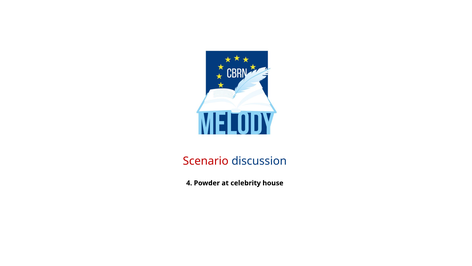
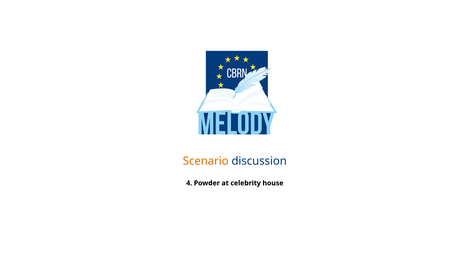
Scenario colour: red -> orange (206, 161)
